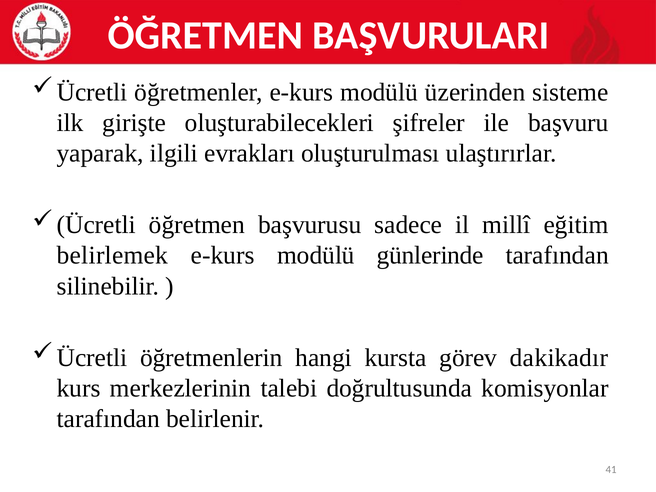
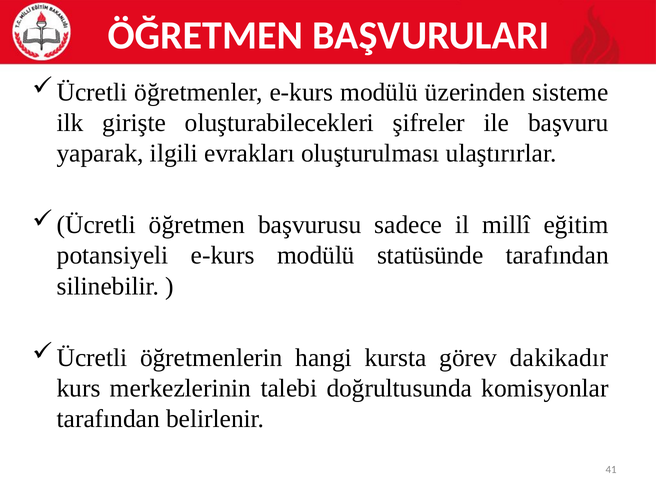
belirlemek: belirlemek -> potansiyeli (113, 256)
günlerinde: günlerinde -> statüsünde (430, 256)
